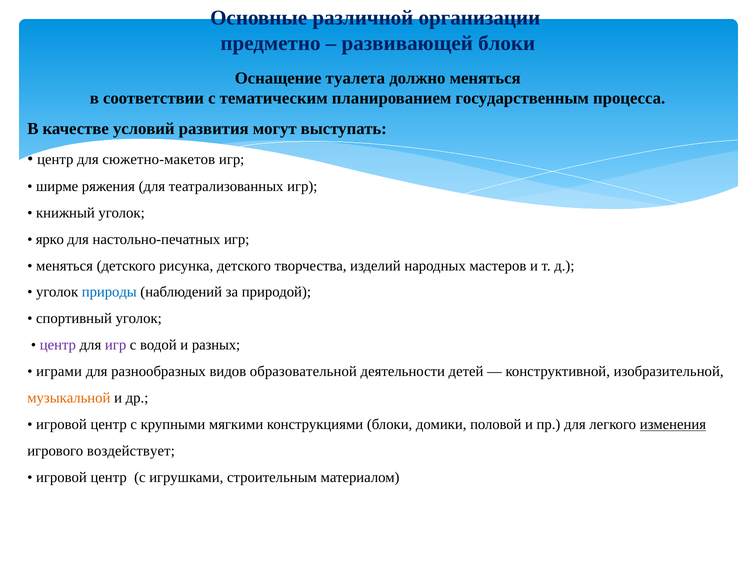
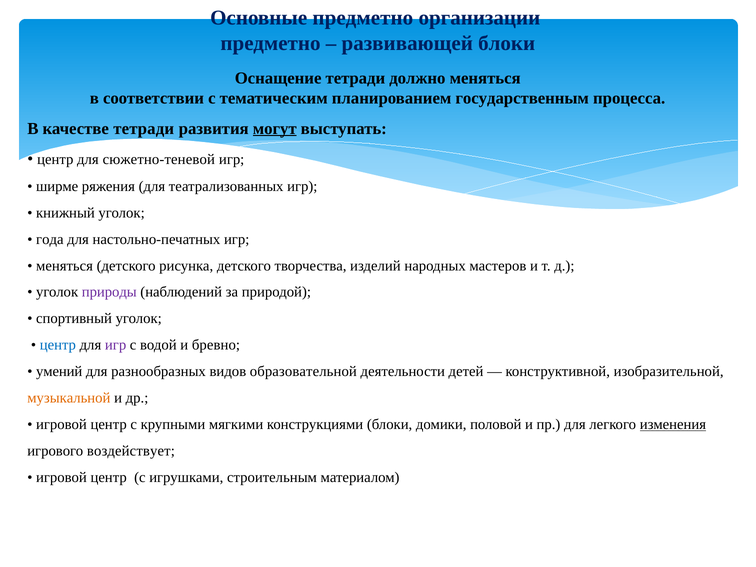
Основные различной: различной -> предметно (363, 18)
Оснащение туалета: туалета -> тетради (355, 78)
качестве условий: условий -> тетради (144, 129)
могут underline: none -> present (275, 129)
сюжетно-макетов: сюжетно-макетов -> сюжетно-теневой (159, 159)
ярко: ярко -> года (50, 239)
природы colour: blue -> purple (109, 292)
центр colour: purple -> blue (58, 345)
разных: разных -> бревно (216, 345)
играми: играми -> умений (59, 372)
